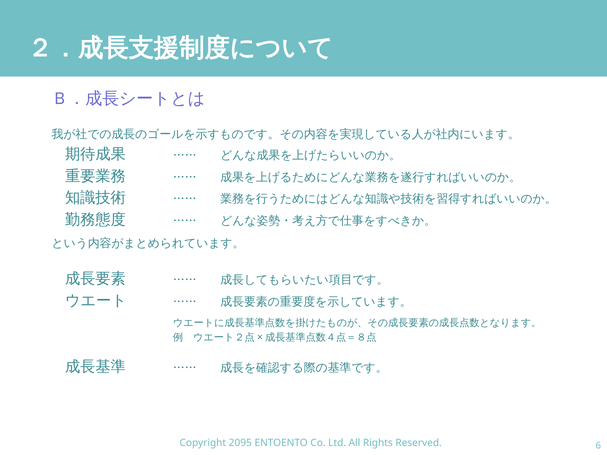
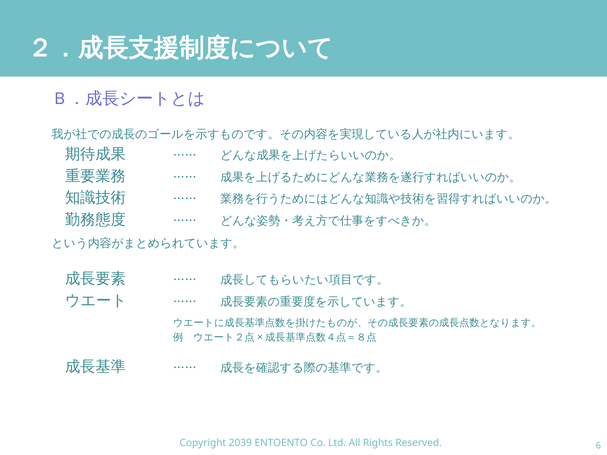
2095: 2095 -> 2039 (240, 443)
